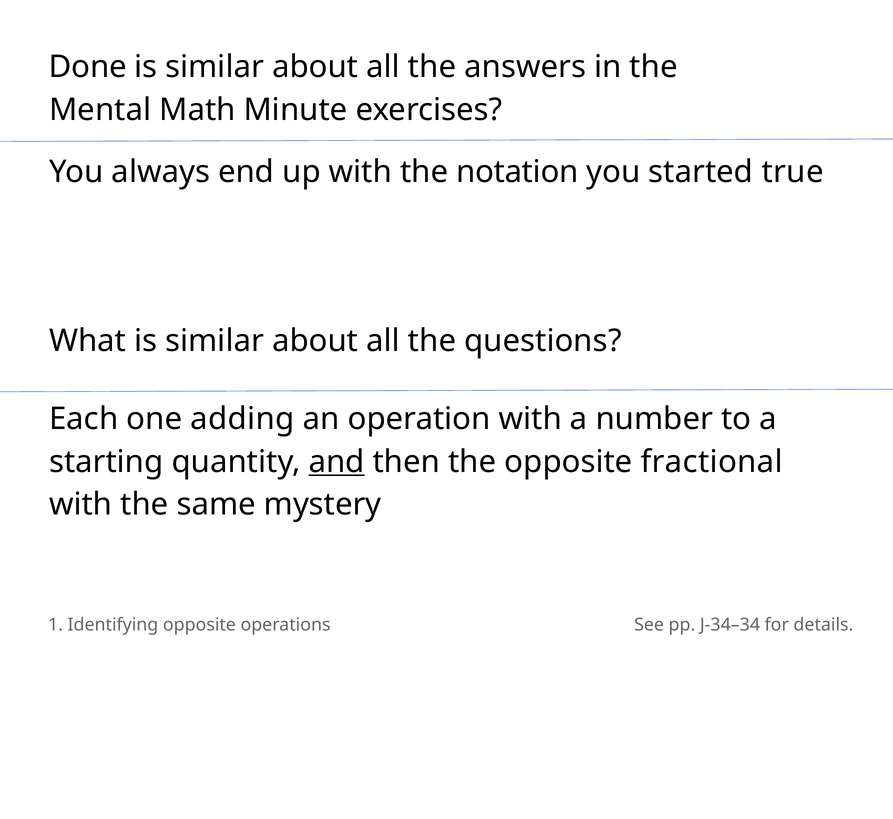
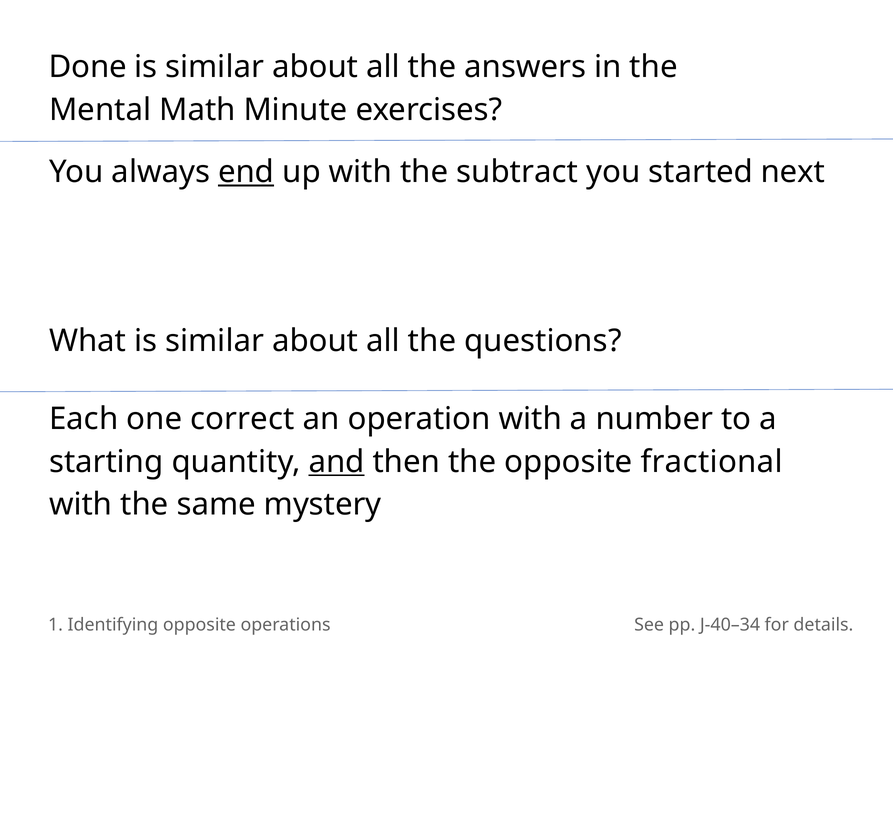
end underline: none -> present (246, 172)
notation: notation -> subtract (517, 172)
true: true -> next (793, 172)
adding: adding -> correct (242, 419)
J-34–34: J-34–34 -> J-40–34 (730, 624)
